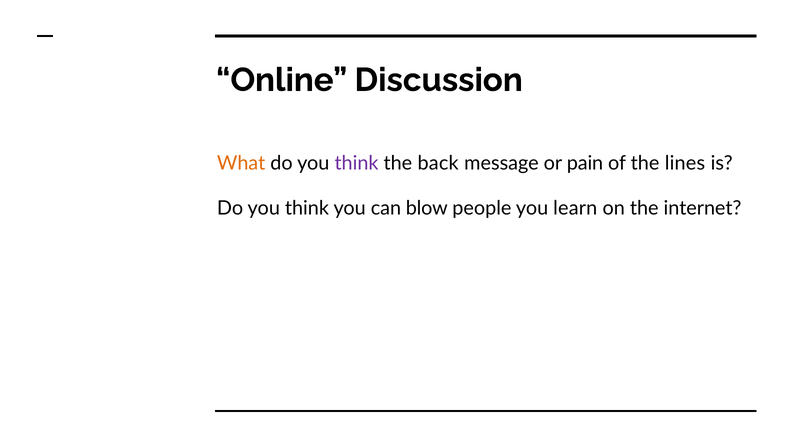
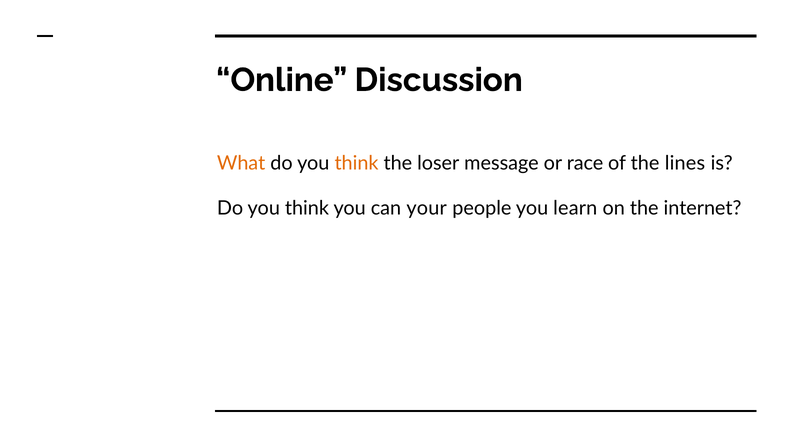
think colour: purple -> orange (357, 163)
back: back -> loser (438, 163)
pain: pain -> race (585, 163)
blow: blow -> your (427, 208)
